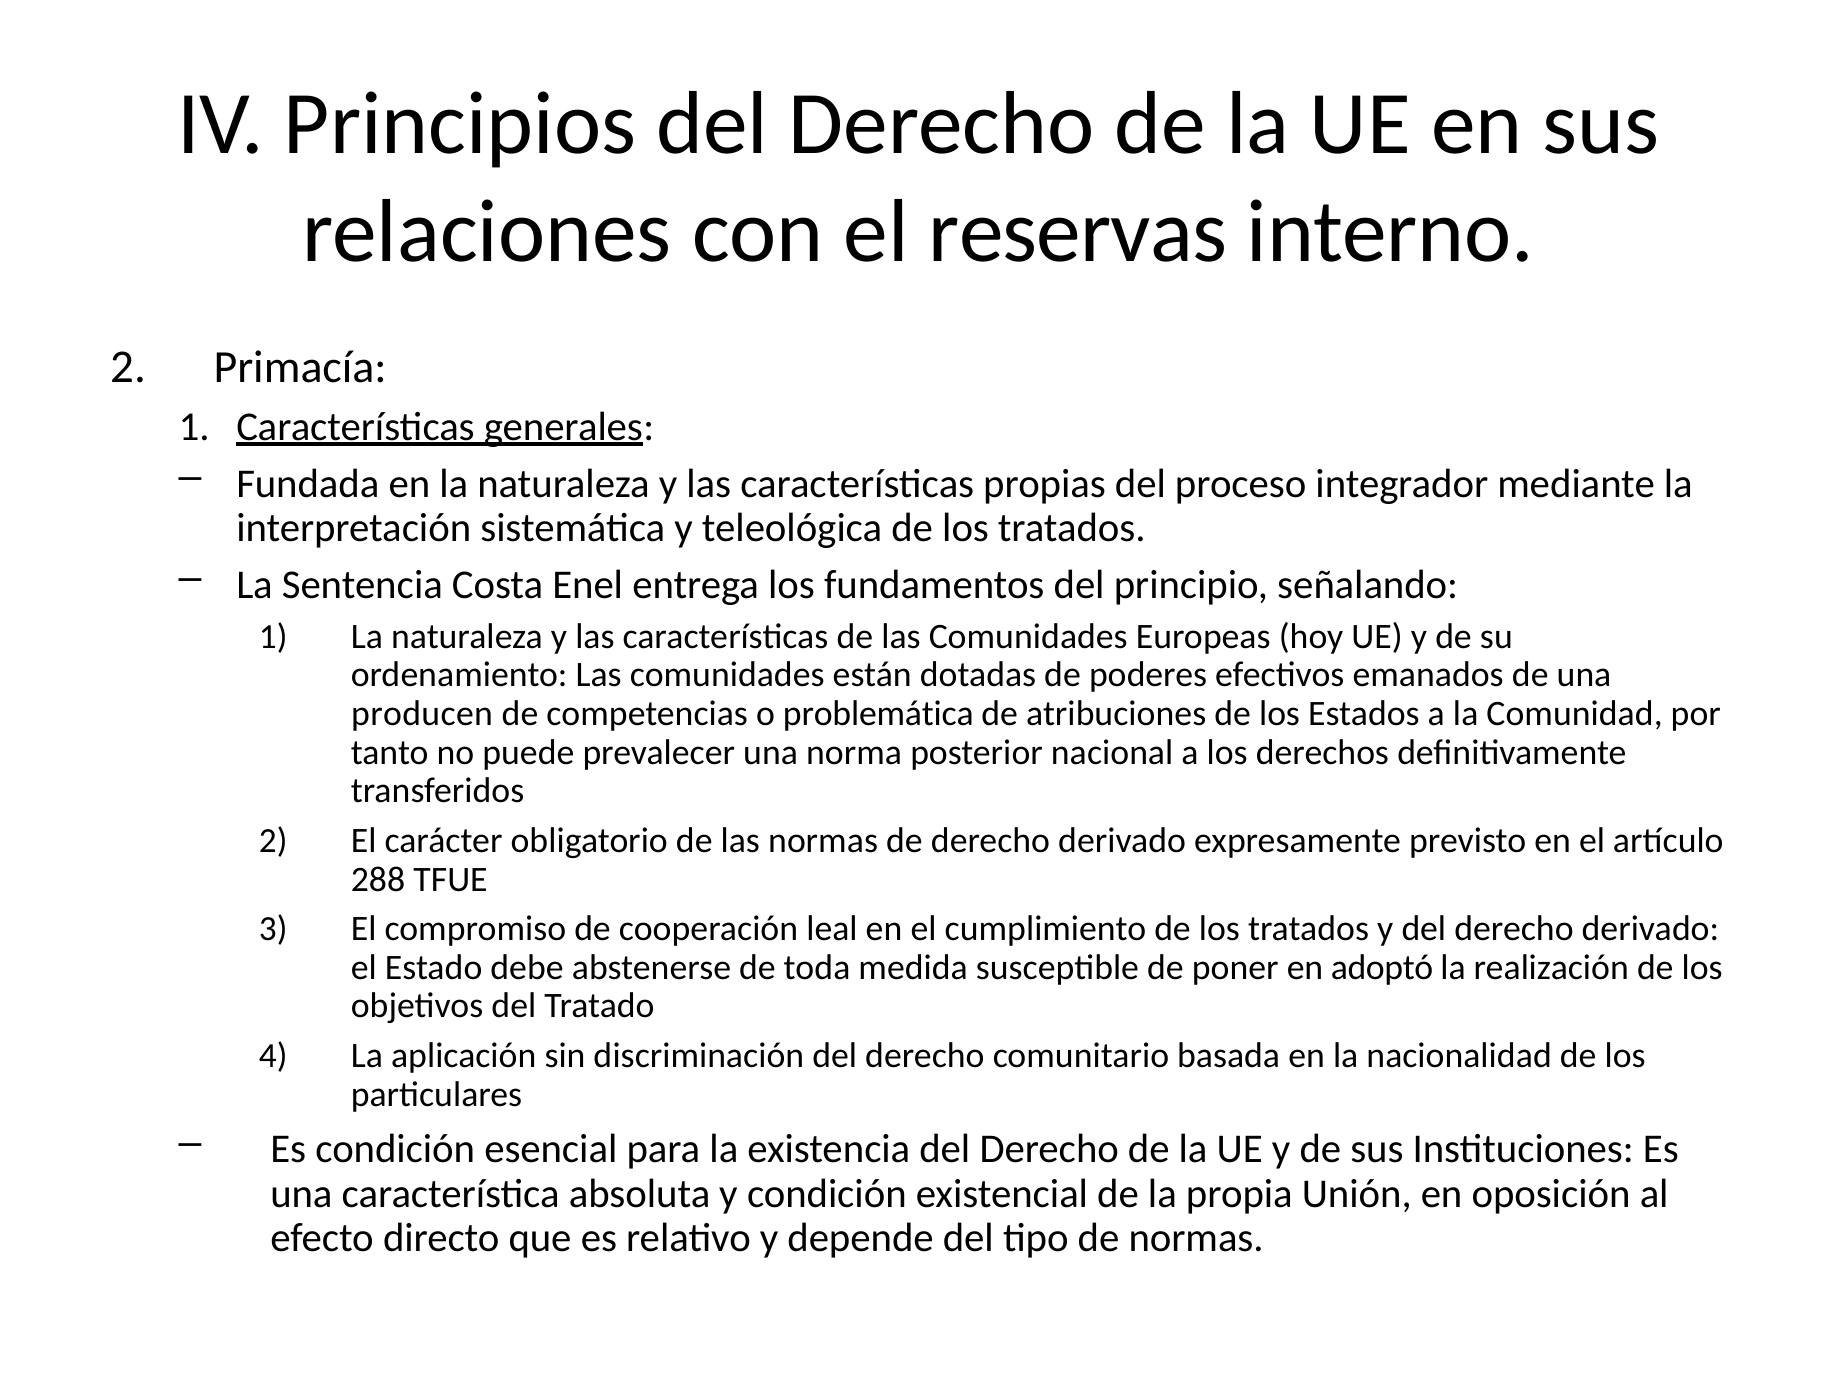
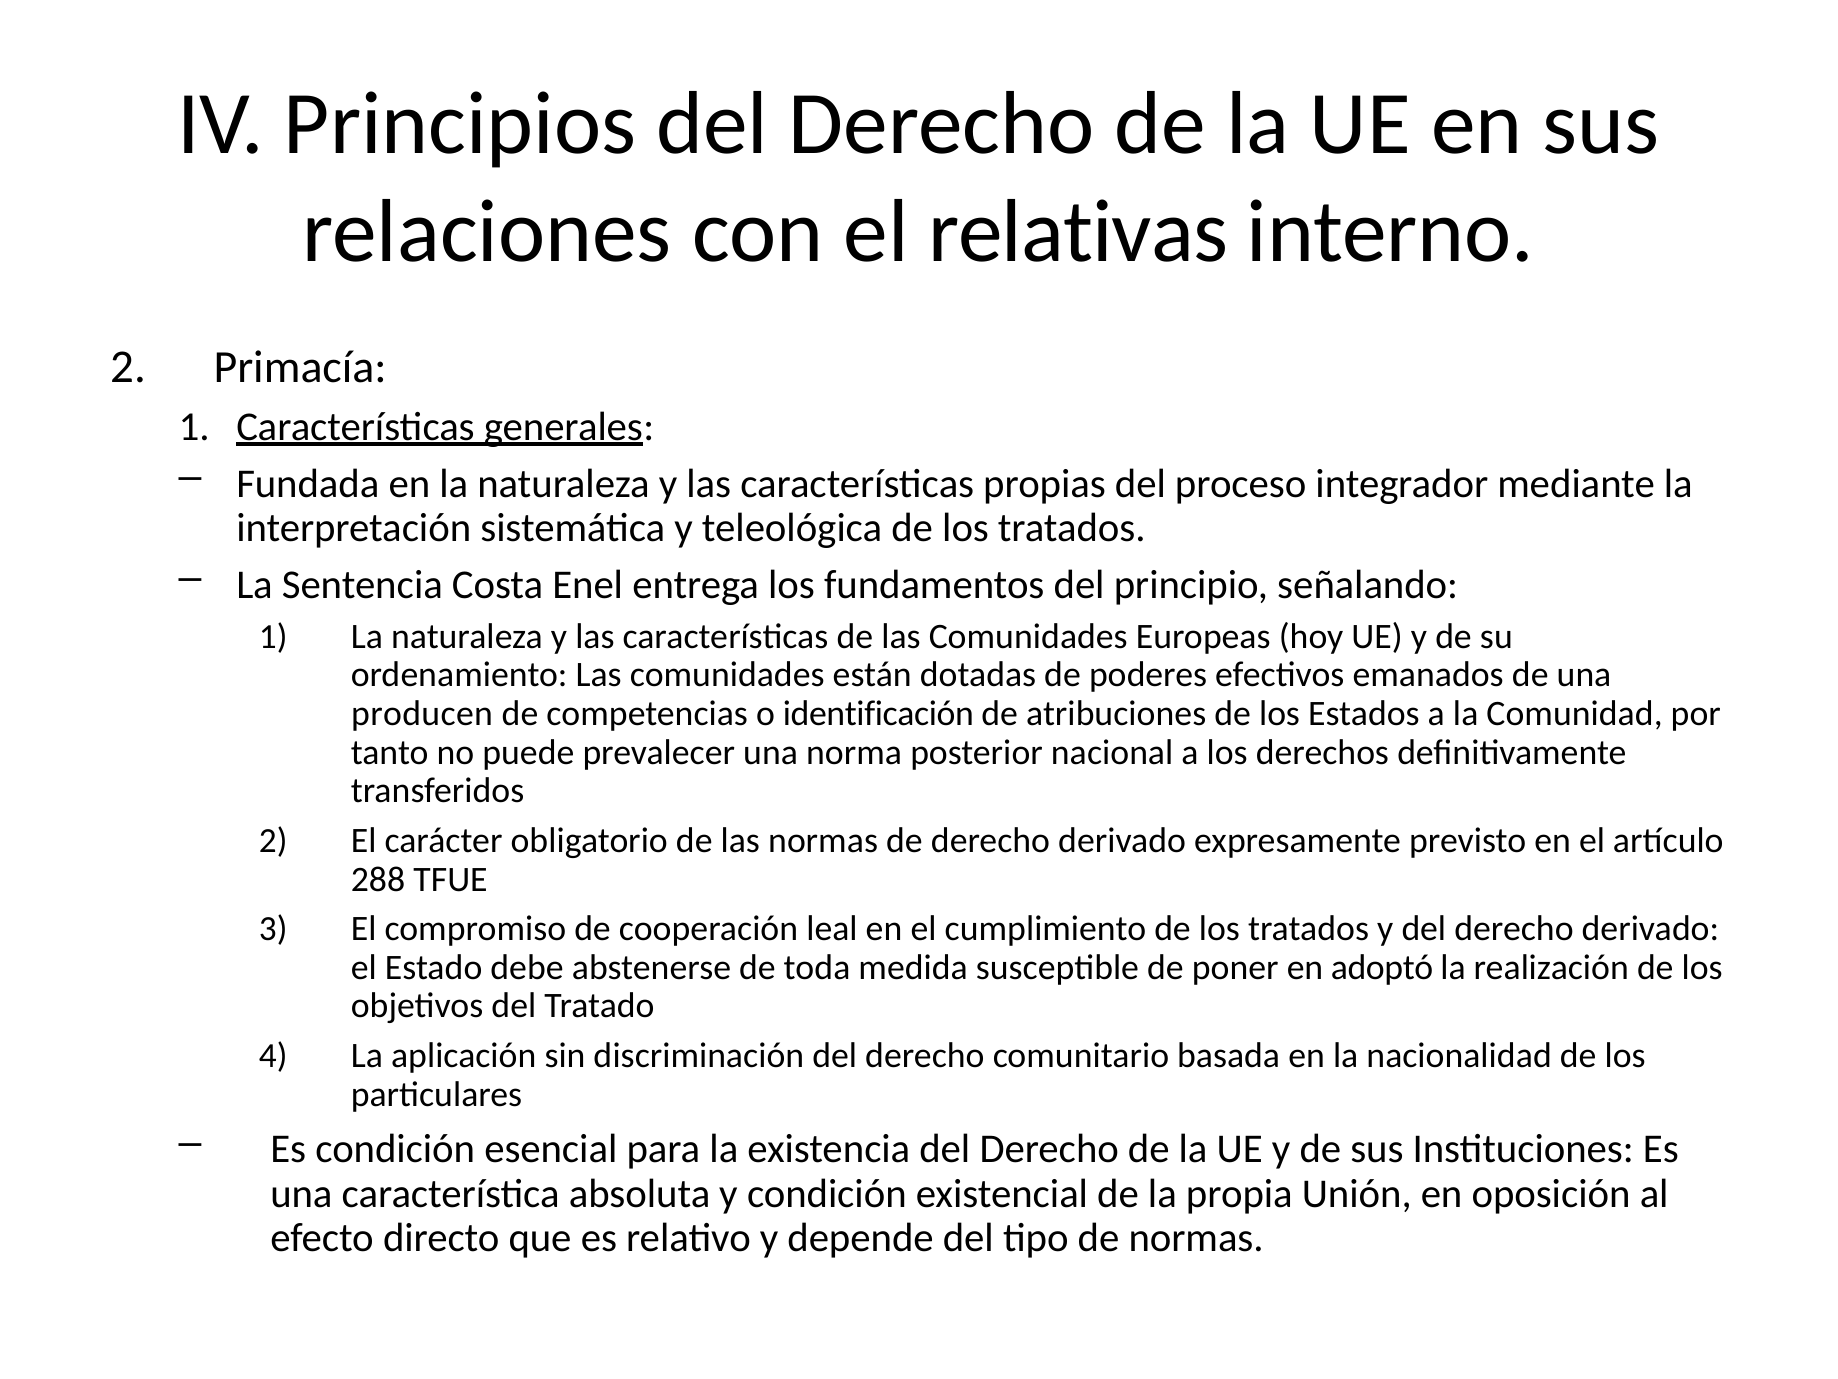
reservas: reservas -> relativas (1078, 231)
problemática: problemática -> identificación (878, 713)
